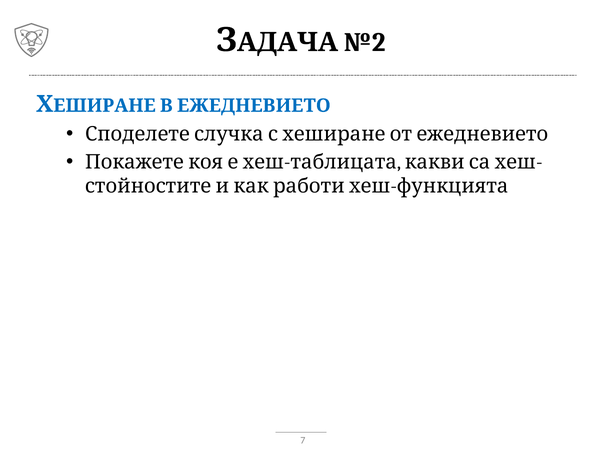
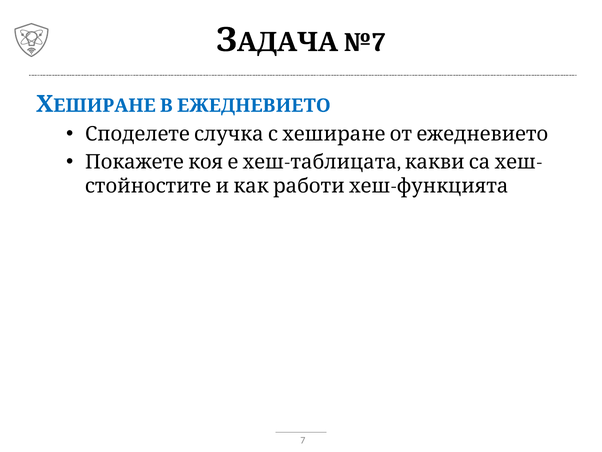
№2: №2 -> №7 (365, 42)
